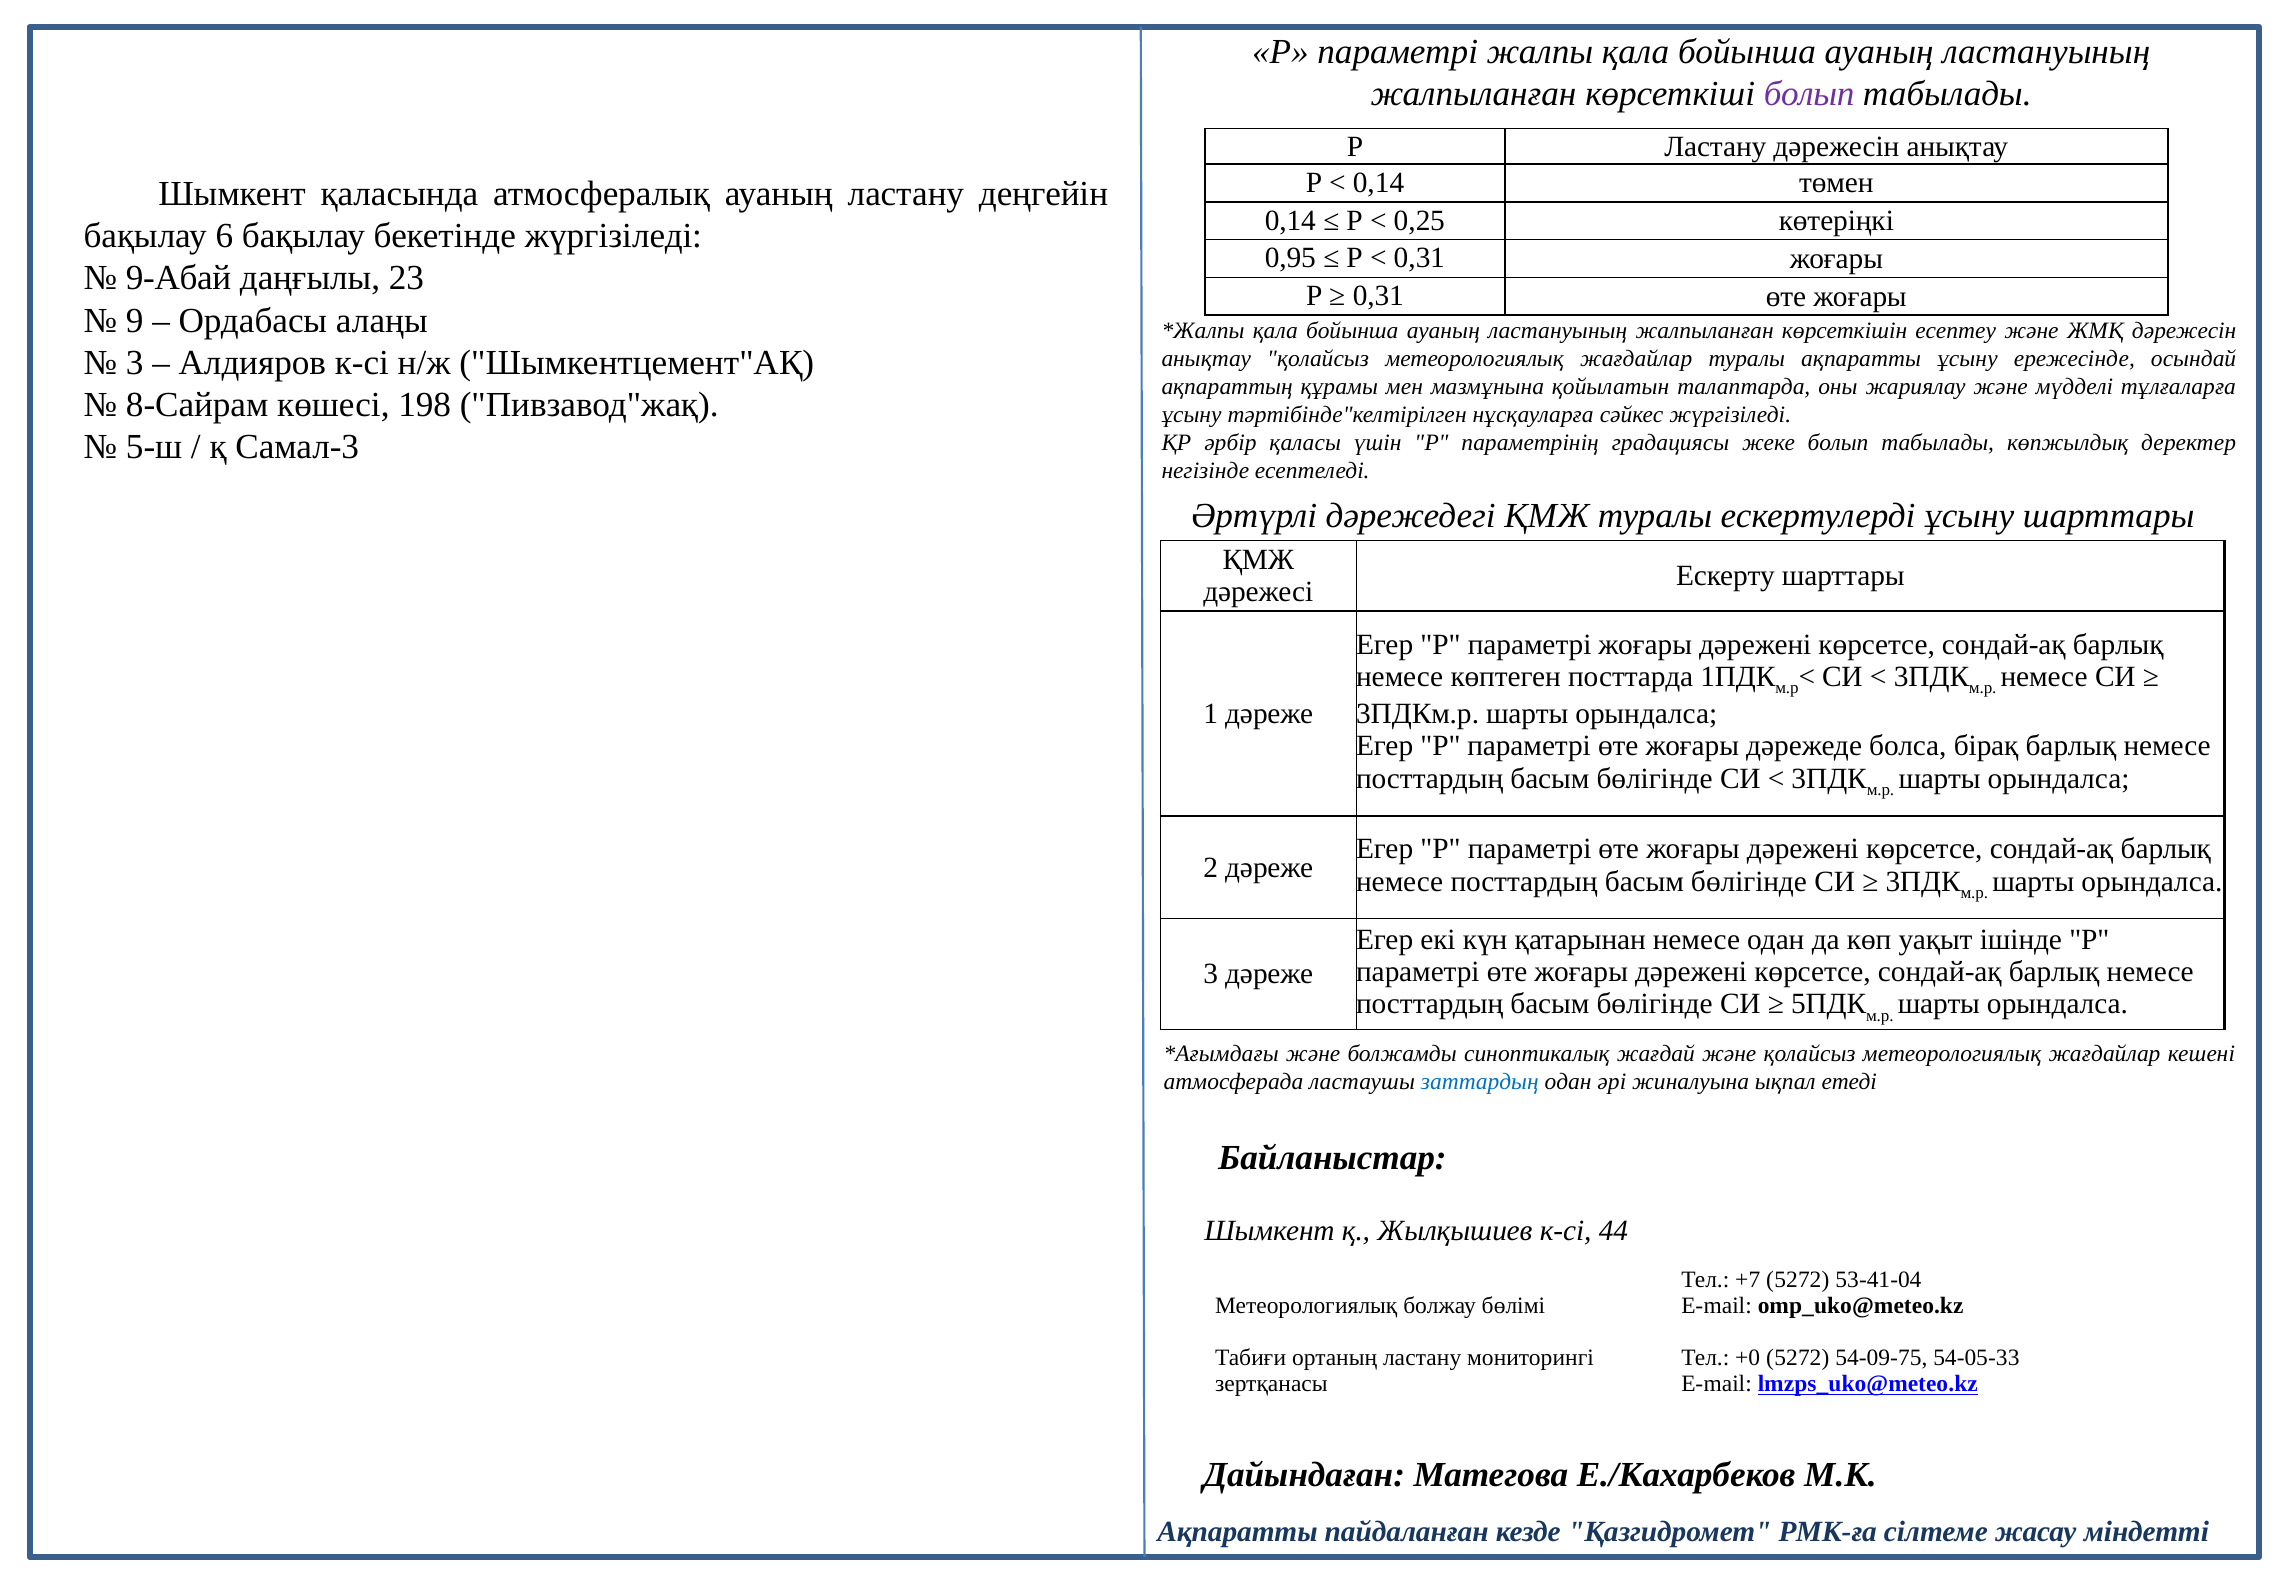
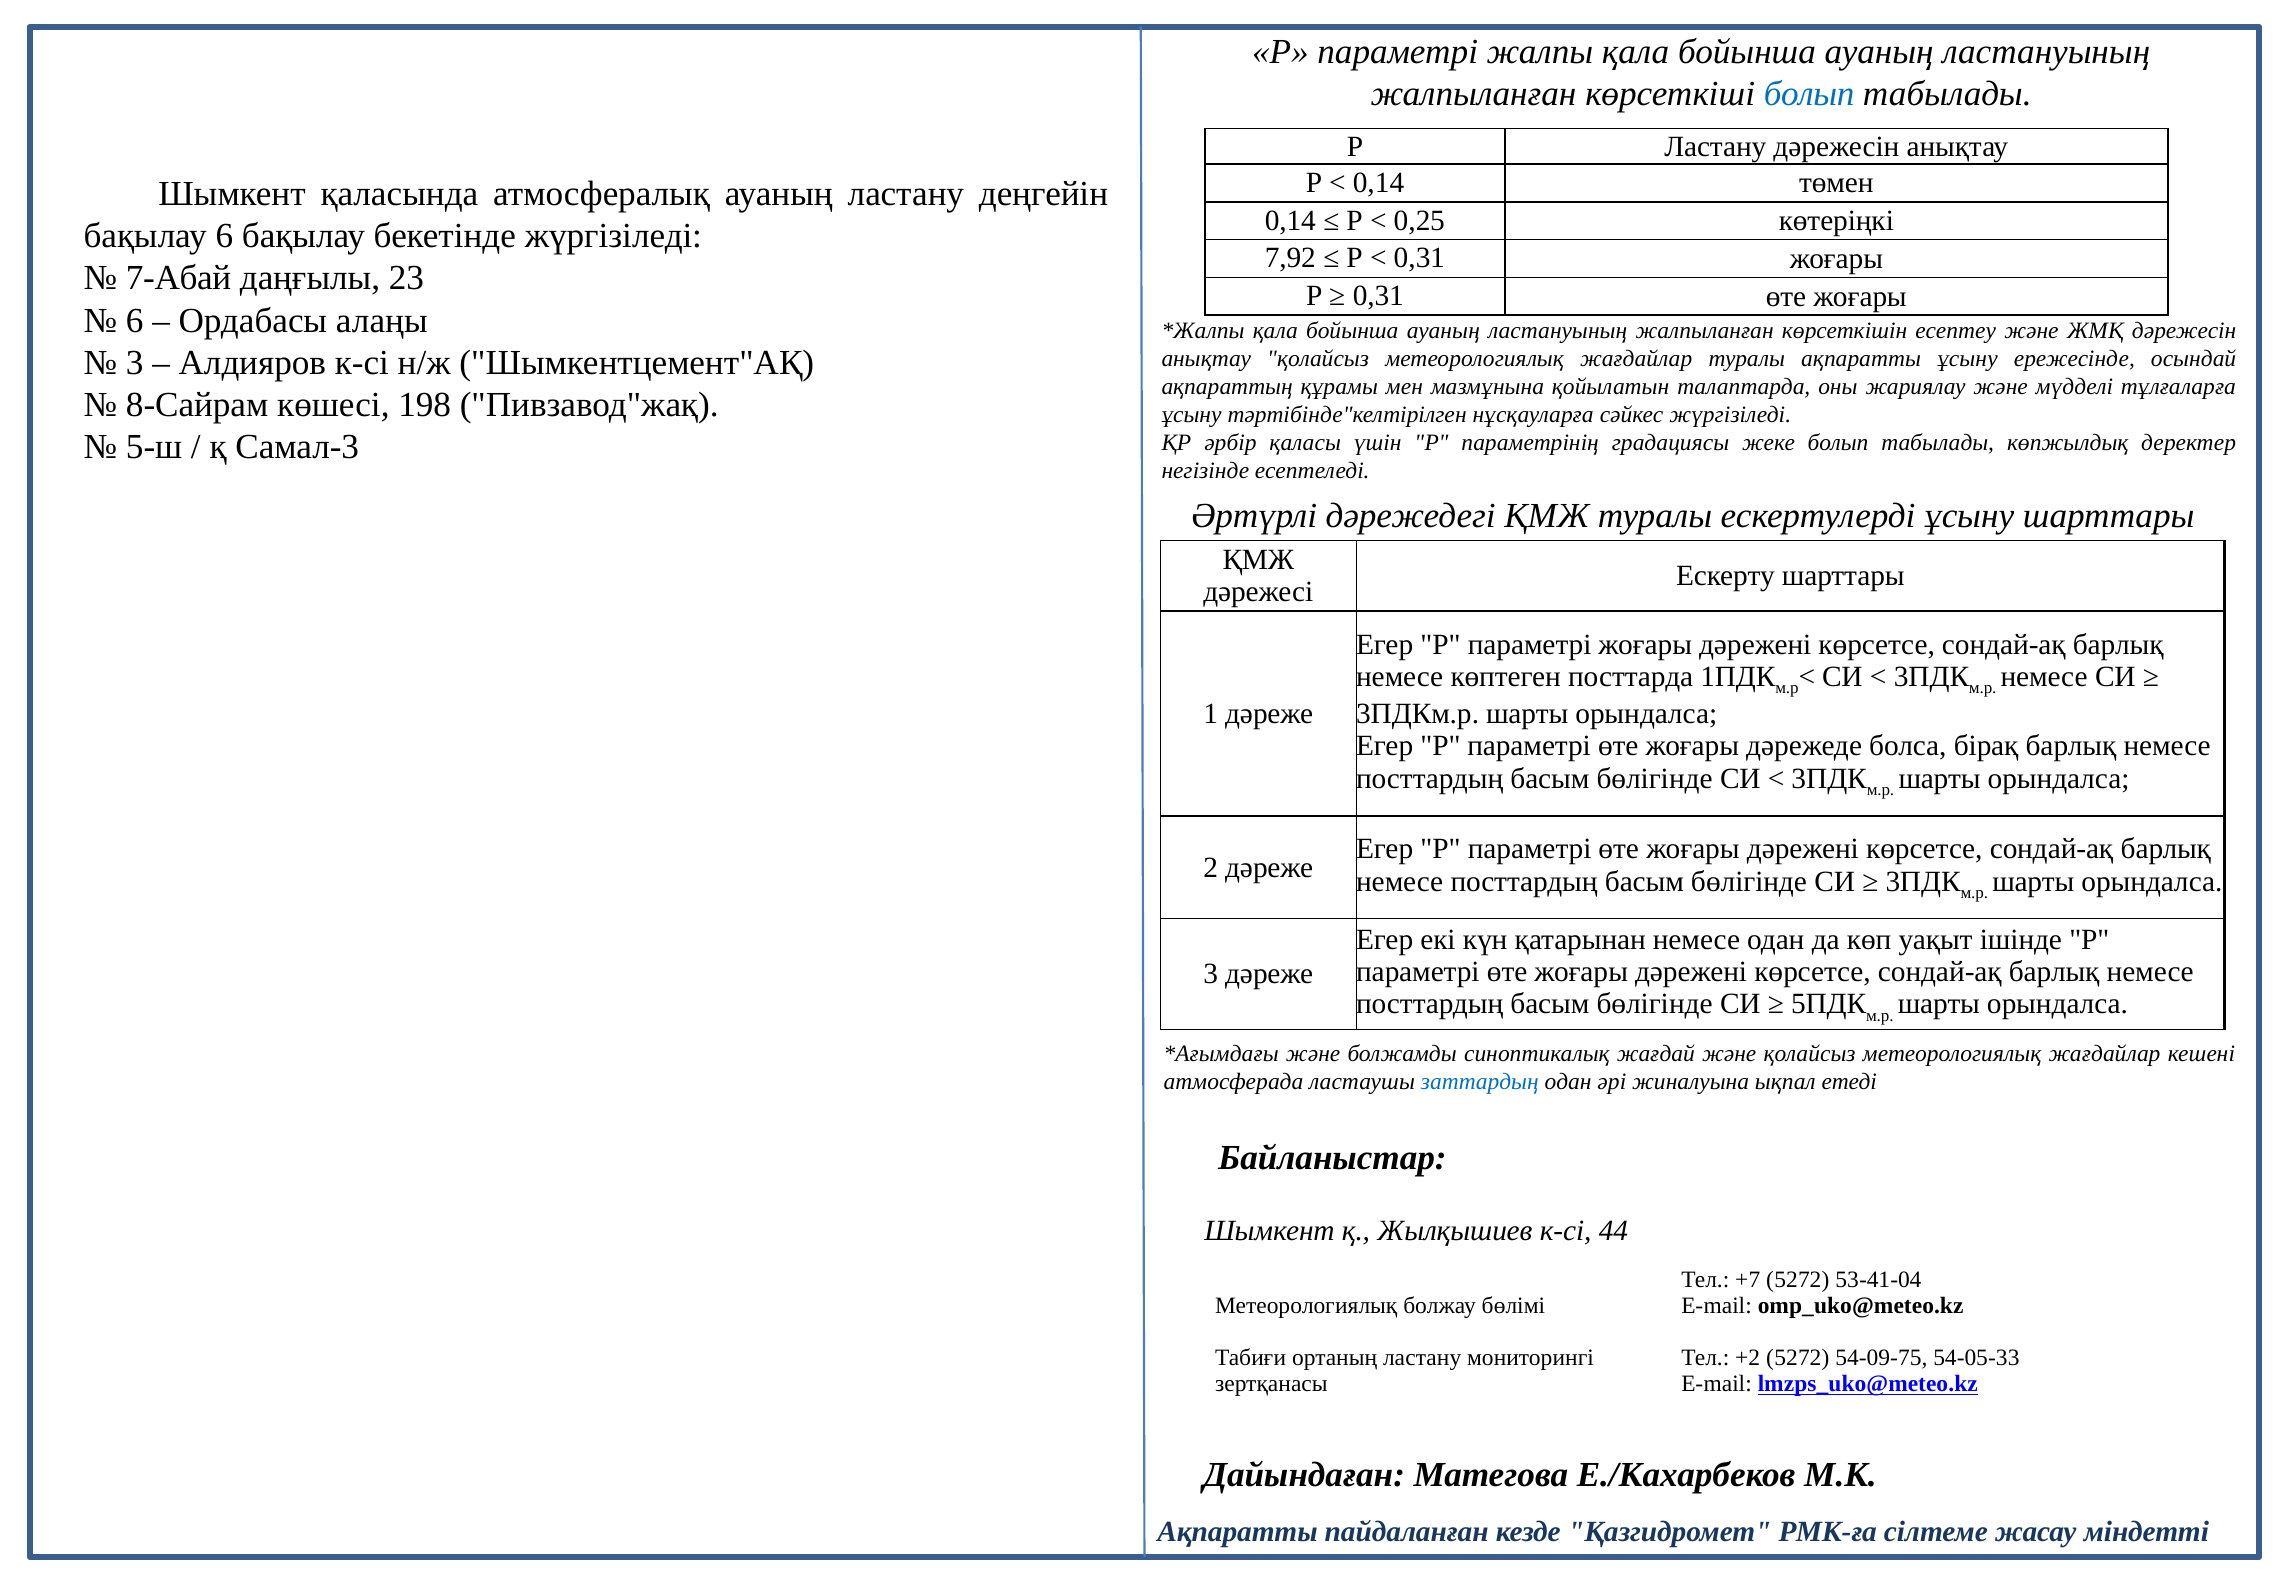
болып colour: purple -> blue (1809, 94)
0,95: 0,95 -> 7,92 (1290, 258)
9-Абай: 9-Абай -> 7-Абай (179, 278)
9: 9 -> 6 (135, 321)
+0: +0 -> +2 (1748, 1358)
